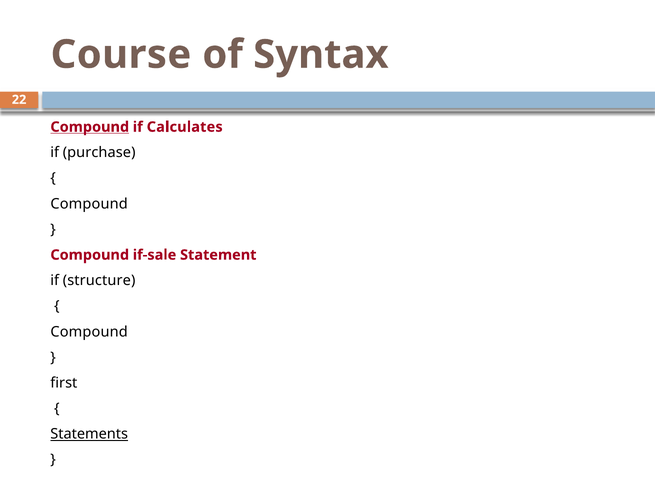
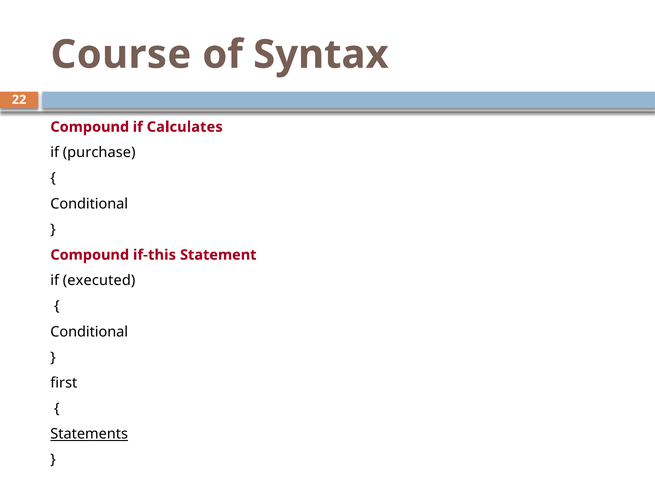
Compound underline: present -> none (90, 127)
Compound: Compound -> Conditional (89, 204)
if-sale: if-sale -> if-this (154, 255)
structure: structure -> executed (99, 281)
Compound: Compound -> Conditional (89, 332)
